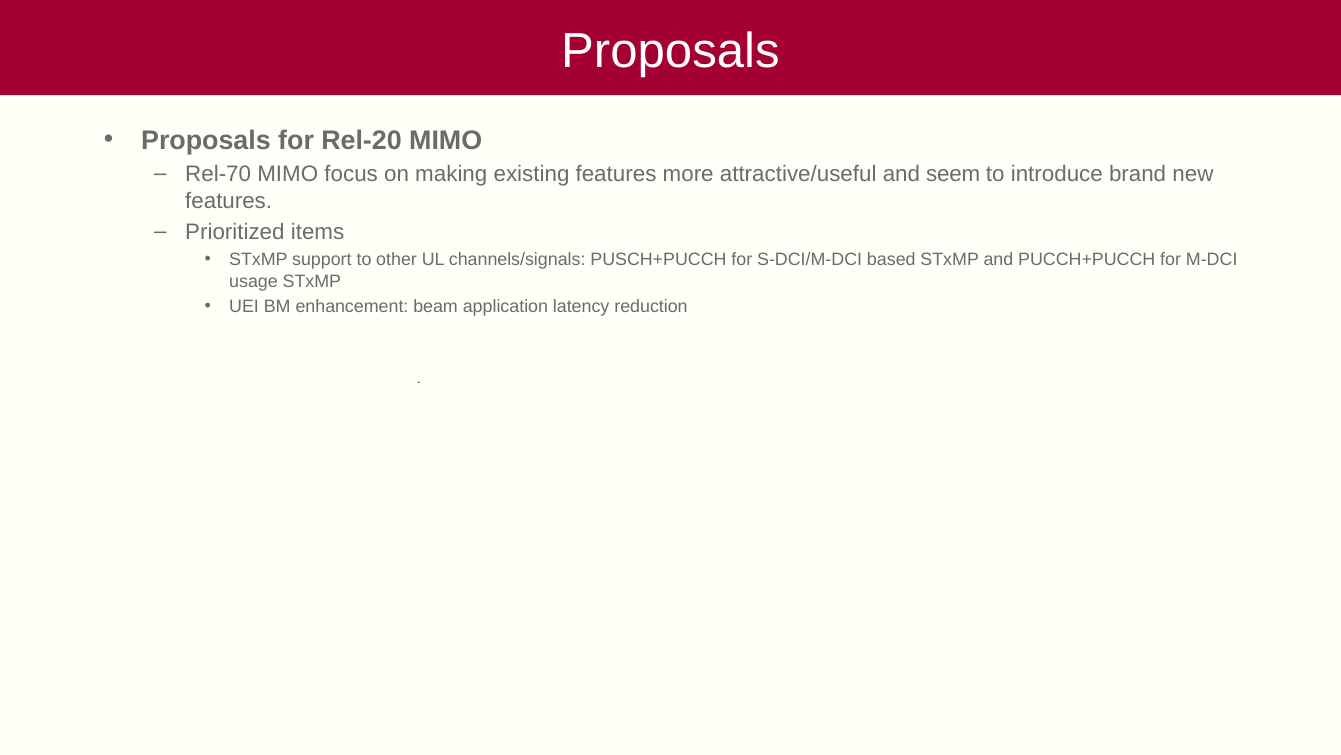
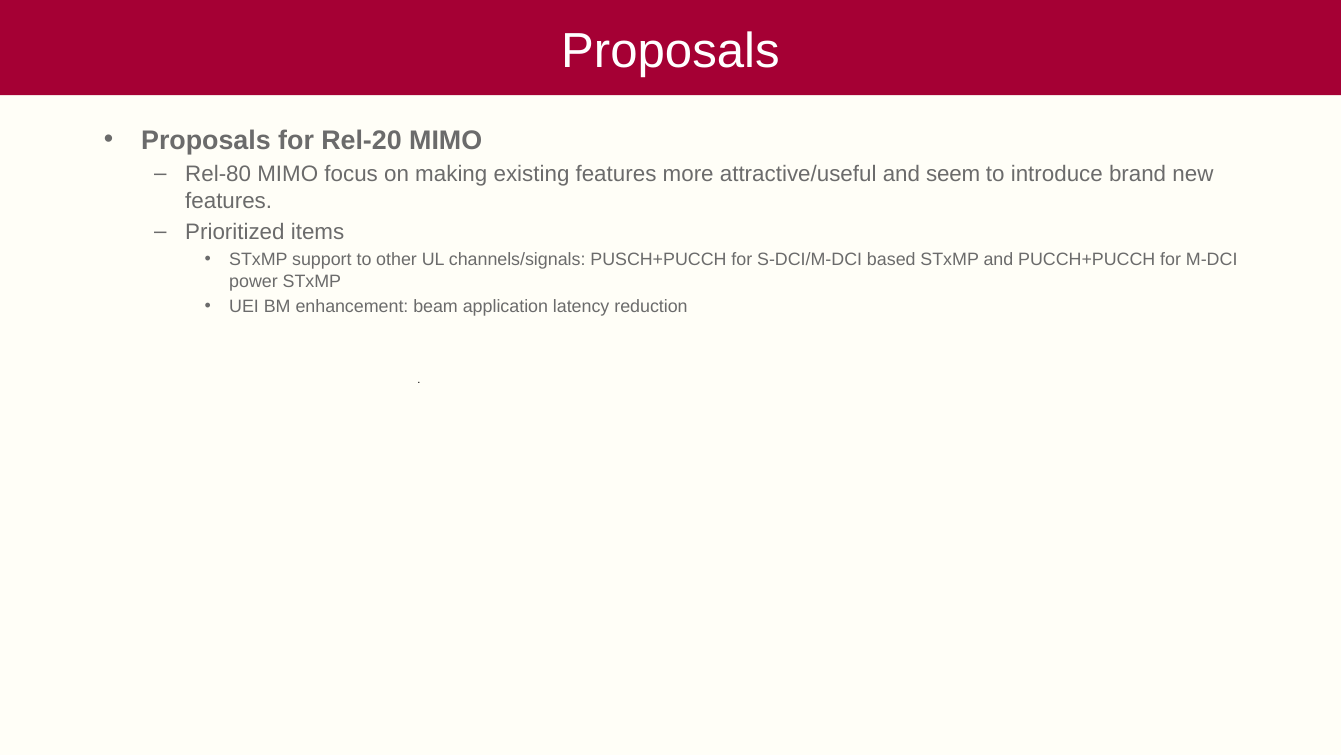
Rel-70: Rel-70 -> Rel-80 (218, 174)
usage: usage -> power (254, 281)
